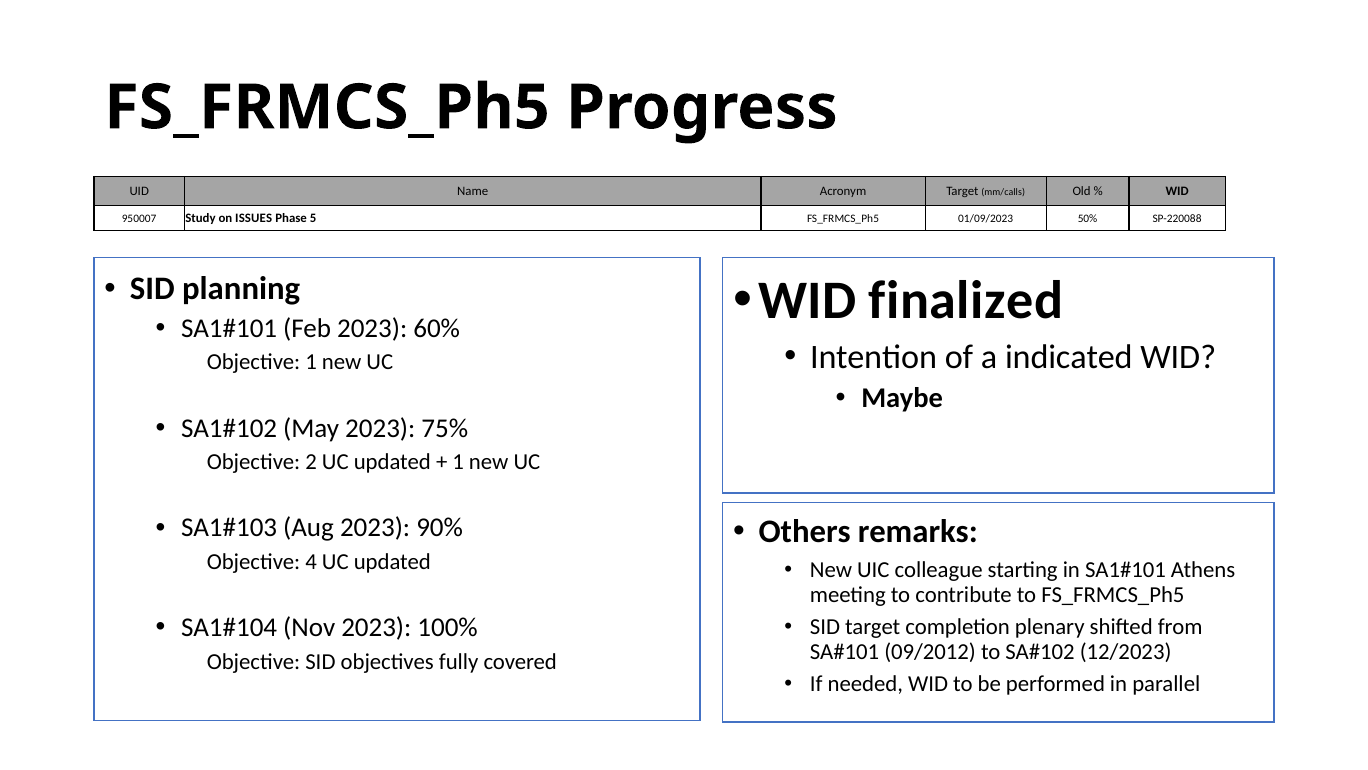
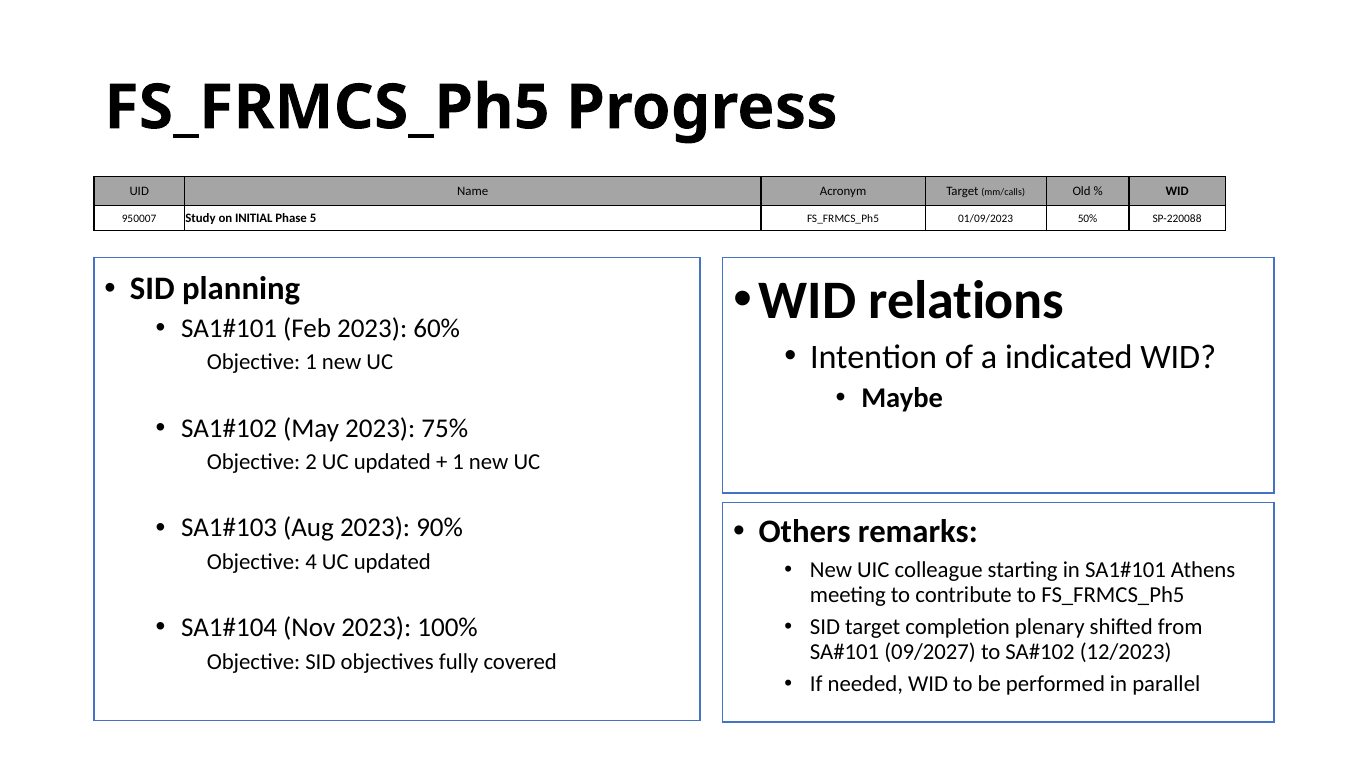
ISSUES: ISSUES -> INITIAL (254, 218)
finalized: finalized -> relations (966, 301)
09/2012: 09/2012 -> 09/2027 (930, 652)
